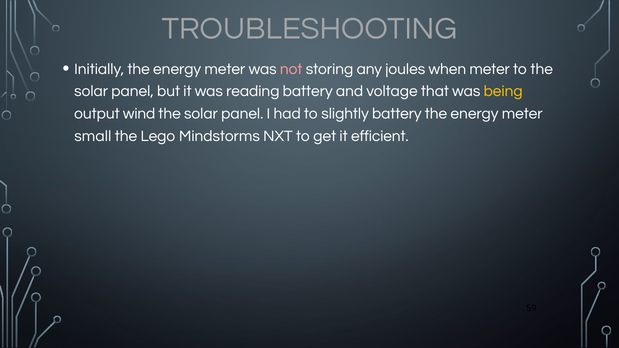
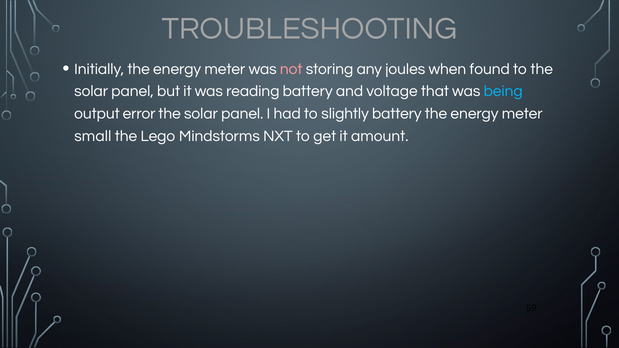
when meter: meter -> found (490, 69)
being colour: yellow -> light blue (503, 91)
wind: wind -> error (139, 114)
efficient: efficient -> amount (380, 136)
